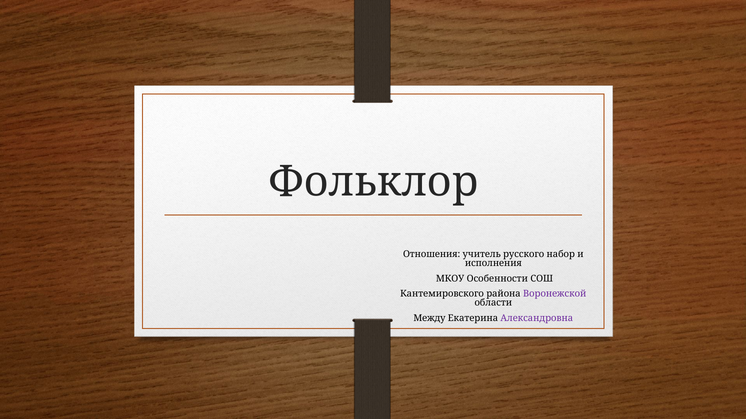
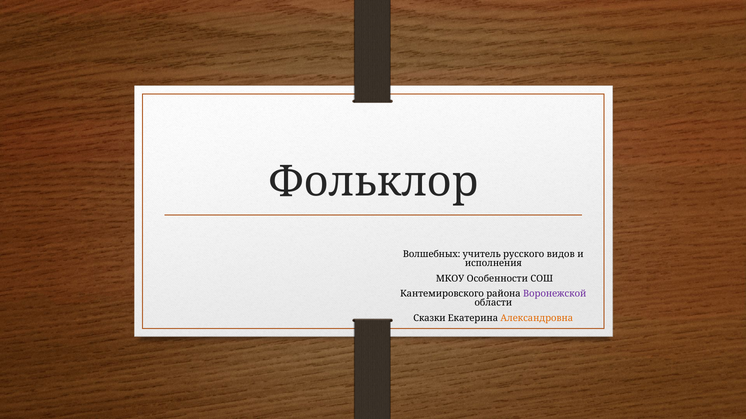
Отношения: Отношения -> Волшебных (432, 255)
набор: набор -> видов (561, 255)
Между: Между -> Сказки (429, 318)
Александровна colour: purple -> orange (537, 318)
